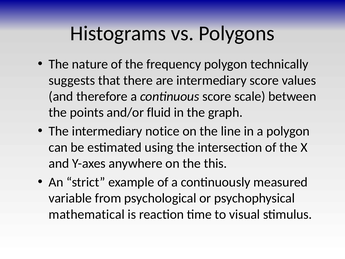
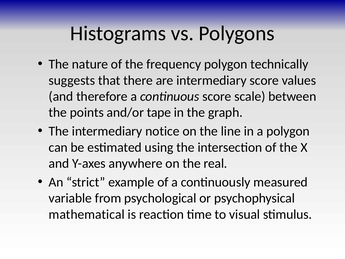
fluid: fluid -> tape (159, 112)
this: this -> real (215, 163)
